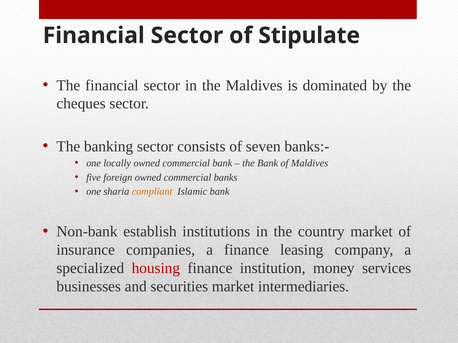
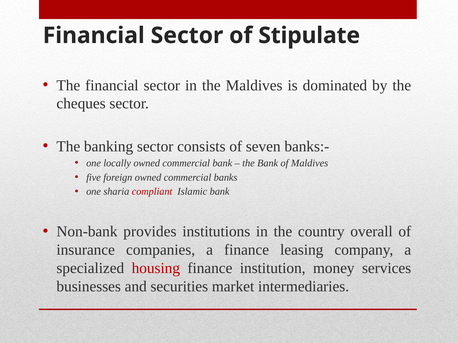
compliant colour: orange -> red (152, 192)
establish: establish -> provides (150, 232)
country market: market -> overall (372, 232)
